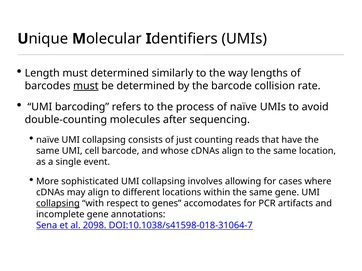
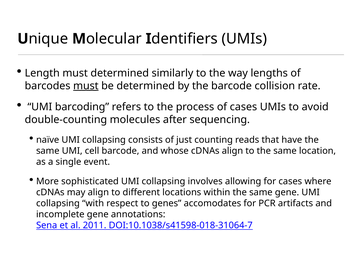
of naïve: naïve -> cases (243, 107)
collapsing underline: present -> none (58, 204)
2098: 2098 -> 2011 (95, 226)
